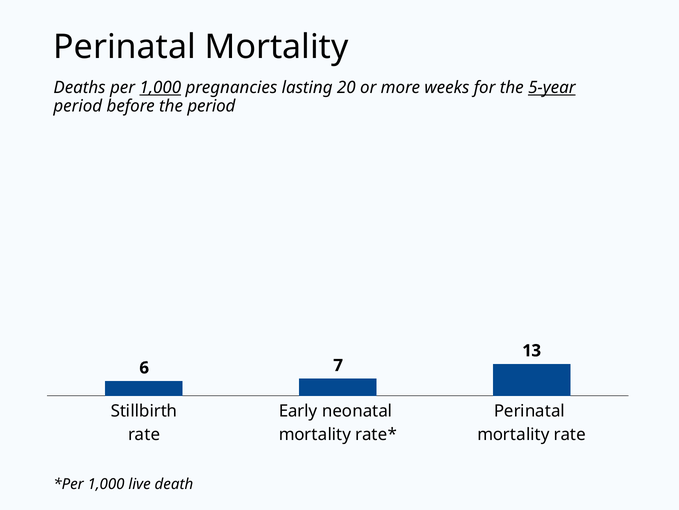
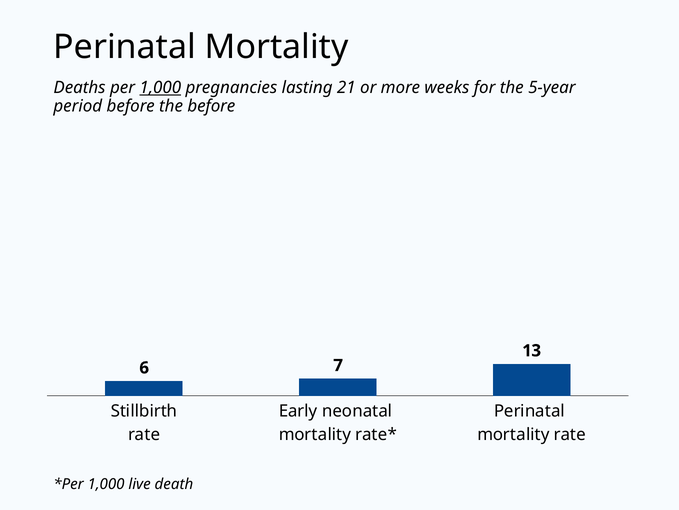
20: 20 -> 21 (346, 88)
5-year underline: present -> none (552, 88)
the period: period -> before (211, 106)
